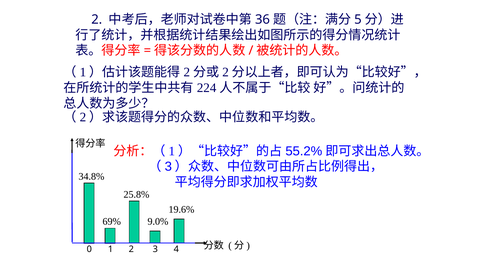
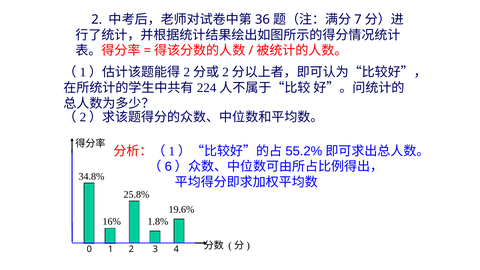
5: 5 -> 7 (358, 19)
3: 3 -> 6 (168, 167)
69%: 69% -> 16% (112, 221)
9.0%: 9.0% -> 1.8% (158, 221)
